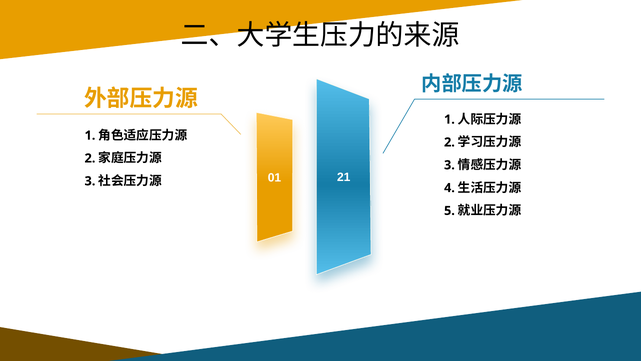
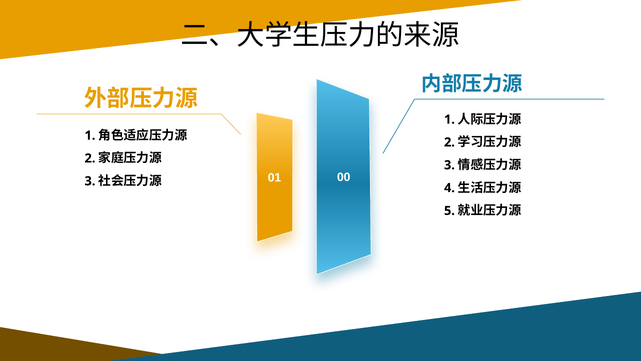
21: 21 -> 00 (344, 177)
